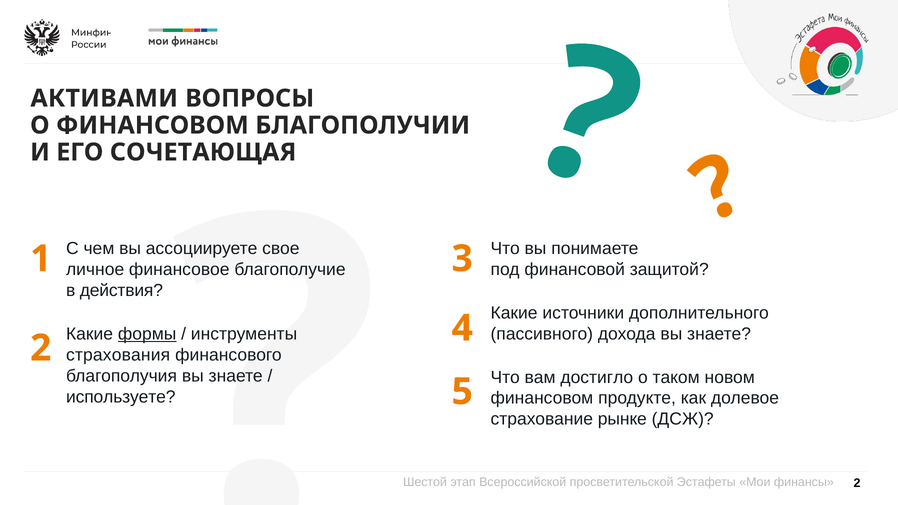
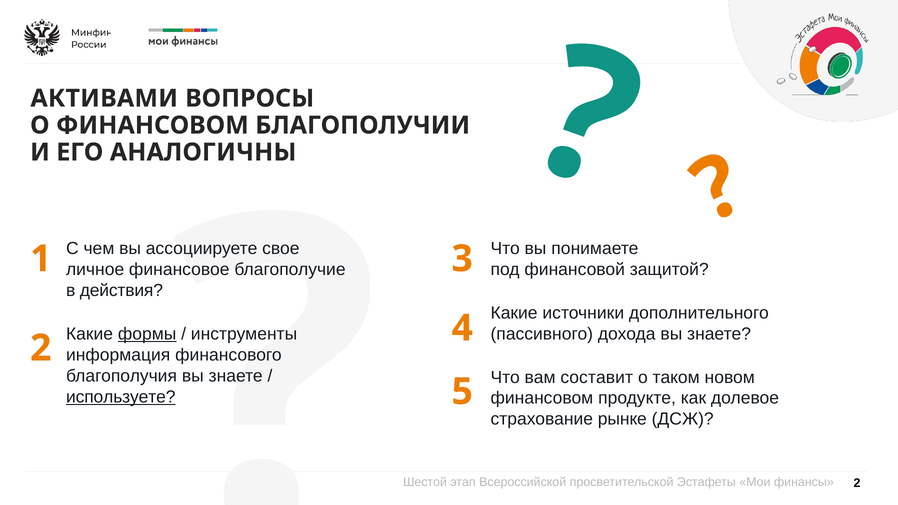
СОЧЕТАЮЩАЯ: СОЧЕТАЮЩАЯ -> АНАЛОГИЧНЫ (203, 152)
страхования: страхования -> информация (118, 355)
достигло: достигло -> составит (597, 377)
используете underline: none -> present (121, 397)
